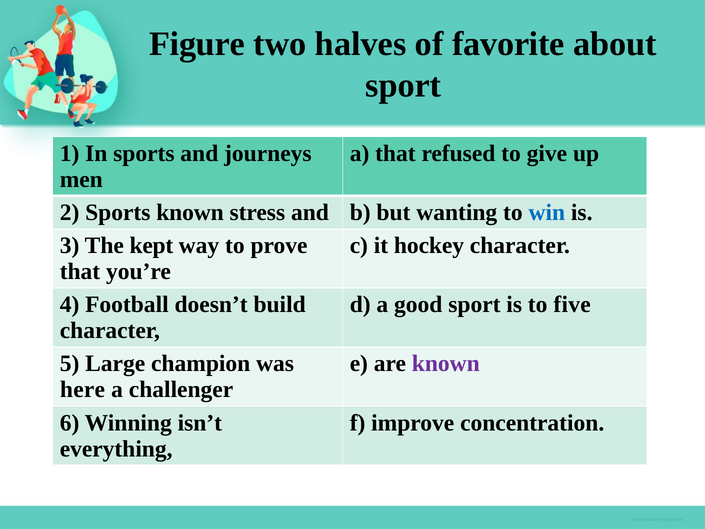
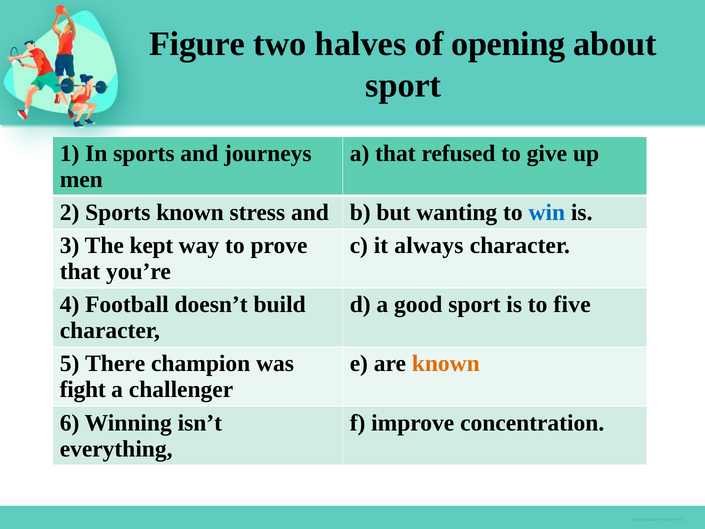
favorite: favorite -> opening (508, 44)
hockey: hockey -> always (429, 245)
Large: Large -> There (115, 364)
known colour: purple -> orange (446, 364)
here: here -> fight (83, 390)
